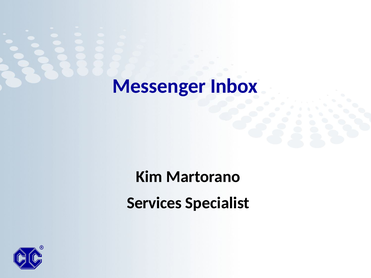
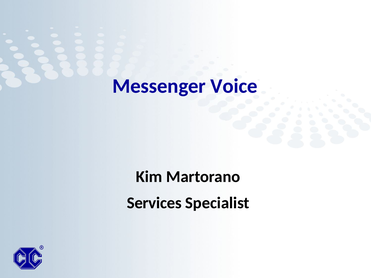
Inbox: Inbox -> Voice (234, 86)
